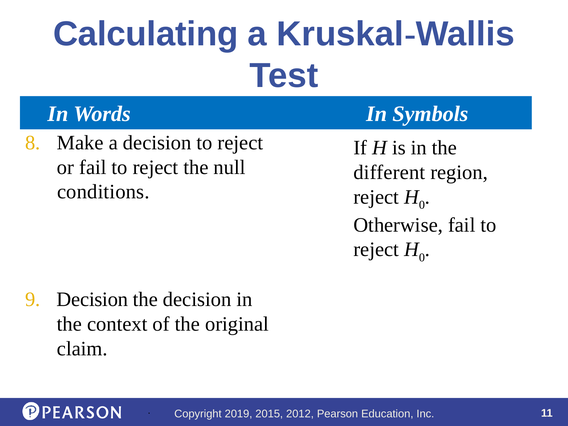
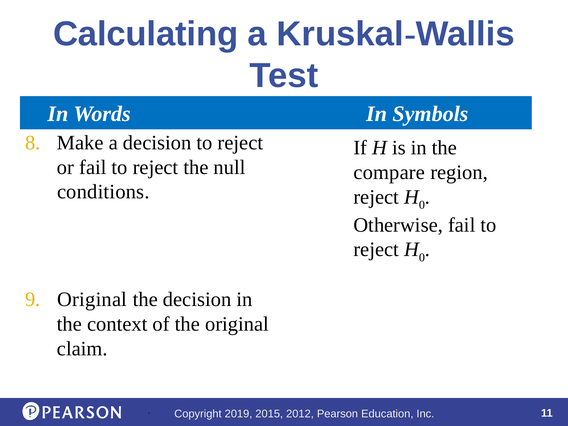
different: different -> compare (389, 172)
Decision: Decision -> Original (92, 299)
